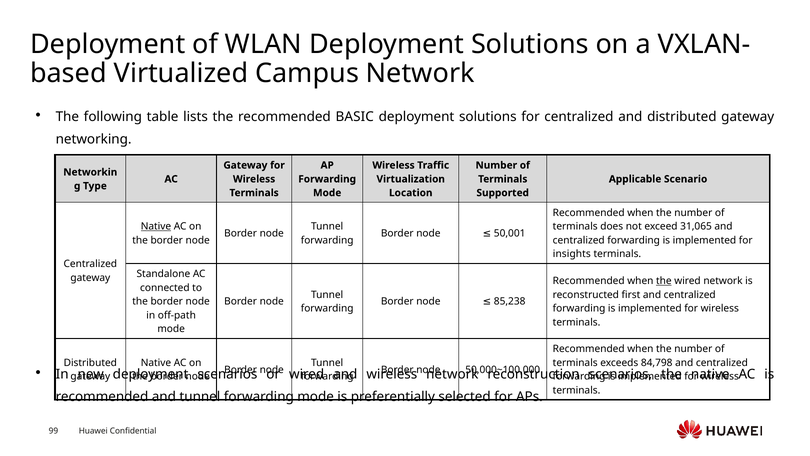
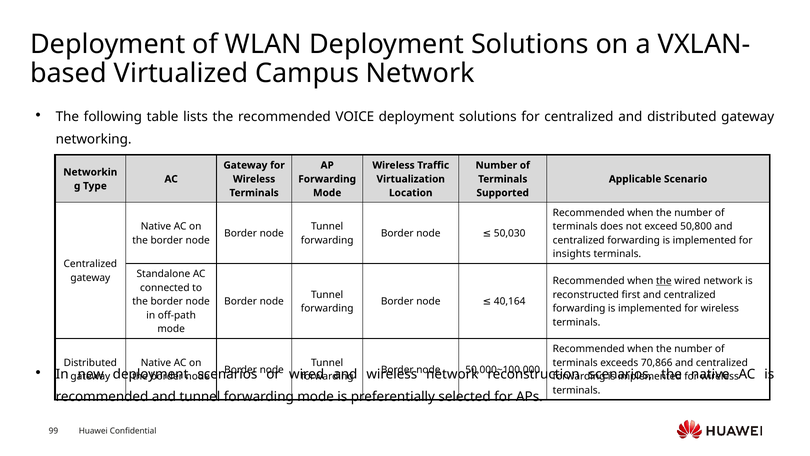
BASIC: BASIC -> VOICE (355, 117)
Native underline: present -> none (156, 226)
31,065: 31,065 -> 50,800 (696, 226)
50,001: 50,001 -> 50,030 (510, 233)
85,238: 85,238 -> 40,164 (510, 301)
84,798: 84,798 -> 70,866 (657, 363)
